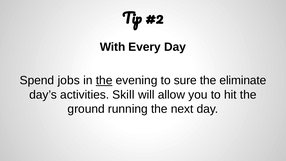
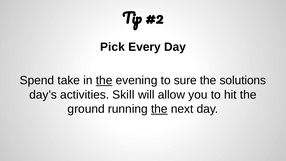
With: With -> Pick (112, 47)
jobs: jobs -> take (69, 80)
eliminate: eliminate -> solutions (243, 80)
the underline: none -> present (159, 109)
